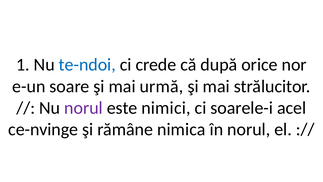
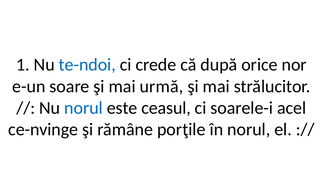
norul colour: purple -> blue (83, 108)
nimici: nimici -> ceasul (166, 108)
nimica: nimica -> porţile (181, 129)
